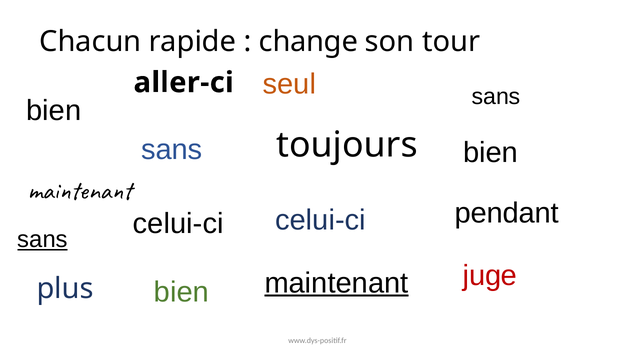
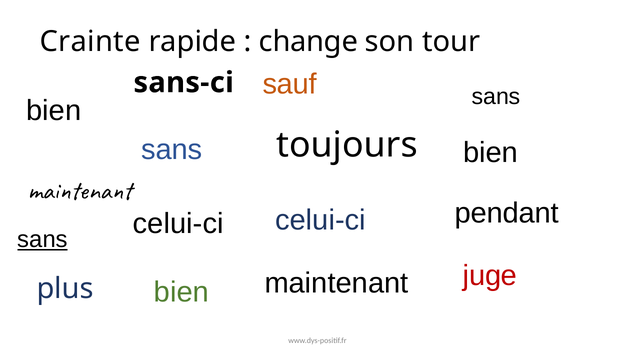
Chacun: Chacun -> Crainte (90, 42)
seul: seul -> sauf (290, 84)
aller-ci: aller-ci -> sans-ci (184, 83)
maintenant underline: present -> none (337, 283)
